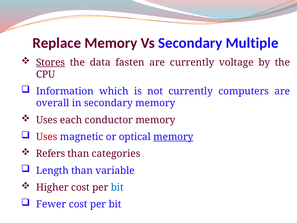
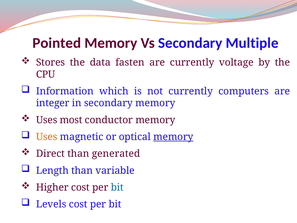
Replace: Replace -> Pointed (57, 43)
Stores underline: present -> none (50, 62)
overall: overall -> integer (53, 103)
each: each -> most (71, 120)
Uses colour: red -> orange (47, 137)
Refers: Refers -> Direct (50, 154)
categories: categories -> generated (116, 154)
Fewer: Fewer -> Levels (51, 204)
